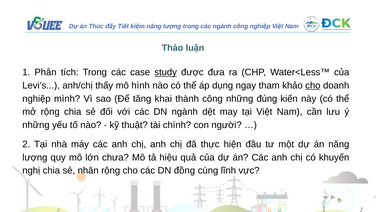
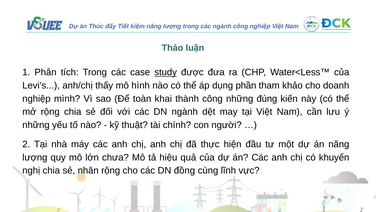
ngay: ngay -> phần (246, 85)
cho underline: present -> none (313, 85)
tăng: tăng -> toàn (142, 98)
